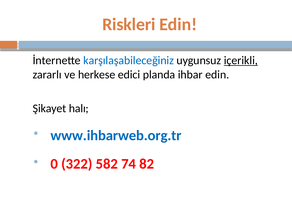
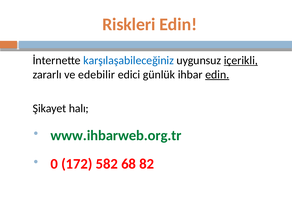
herkese: herkese -> edebilir (97, 75)
planda: planda -> günlük (159, 75)
edin underline: none -> present (217, 75)
www.ihbarweb.org.tr colour: blue -> green (116, 135)
322: 322 -> 172 (77, 164)
74: 74 -> 68 (129, 164)
